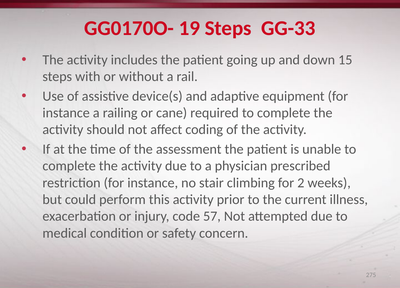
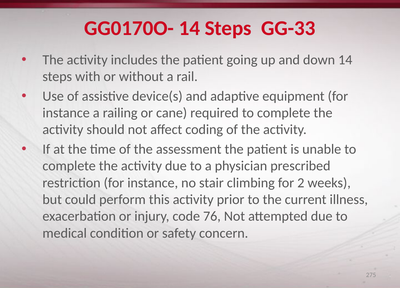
GG0170O- 19: 19 -> 14 (189, 28)
down 15: 15 -> 14 (345, 60)
57: 57 -> 76 (212, 216)
